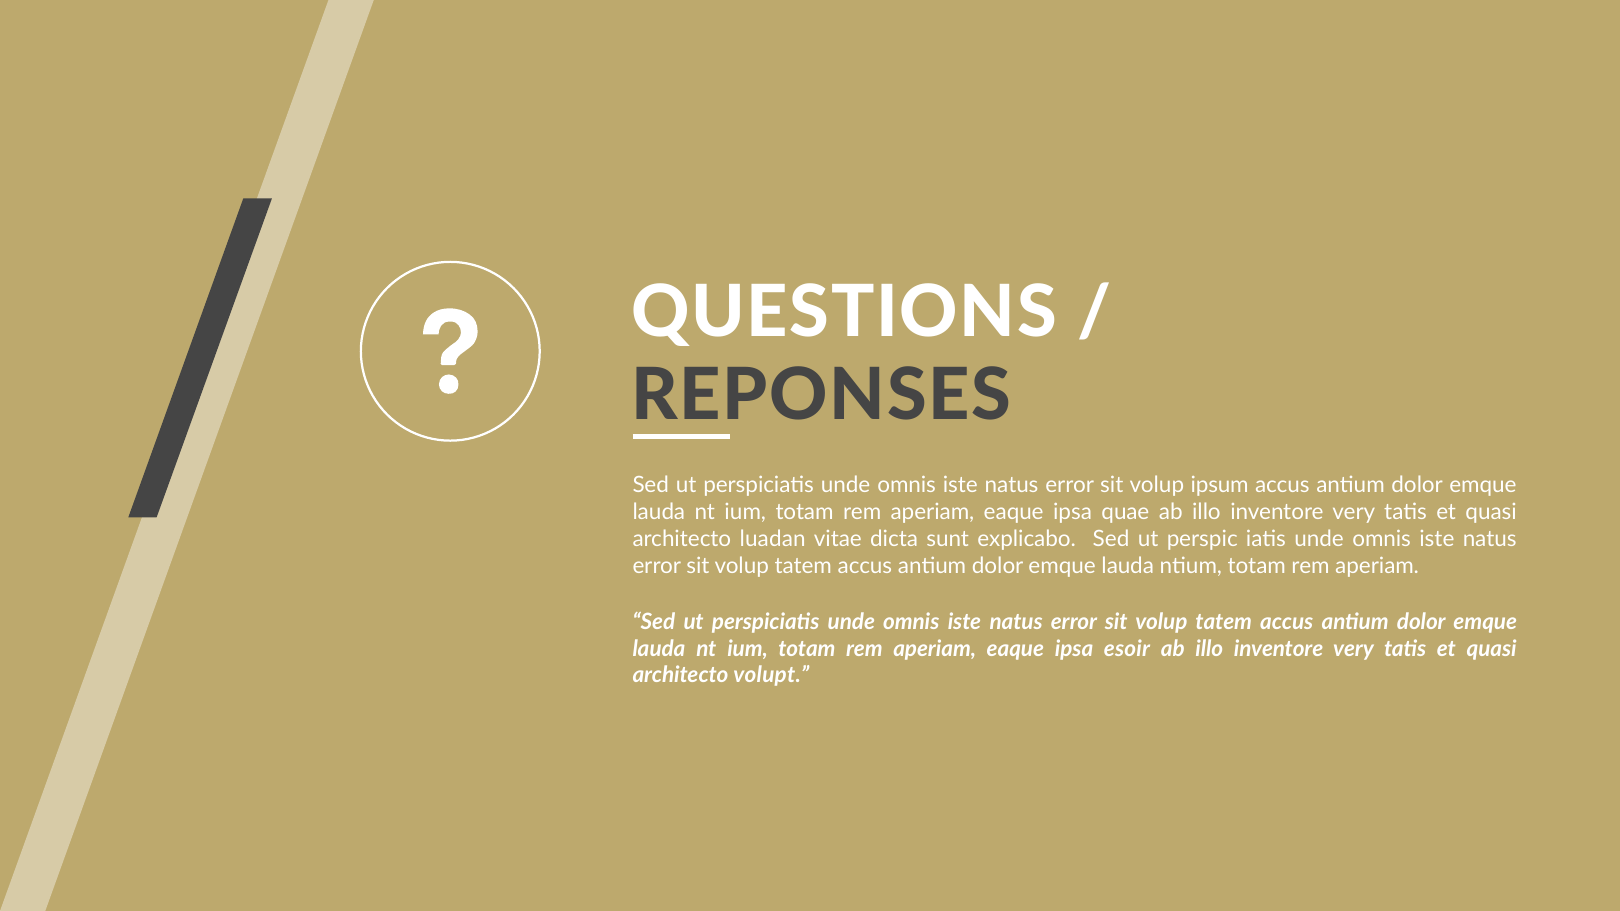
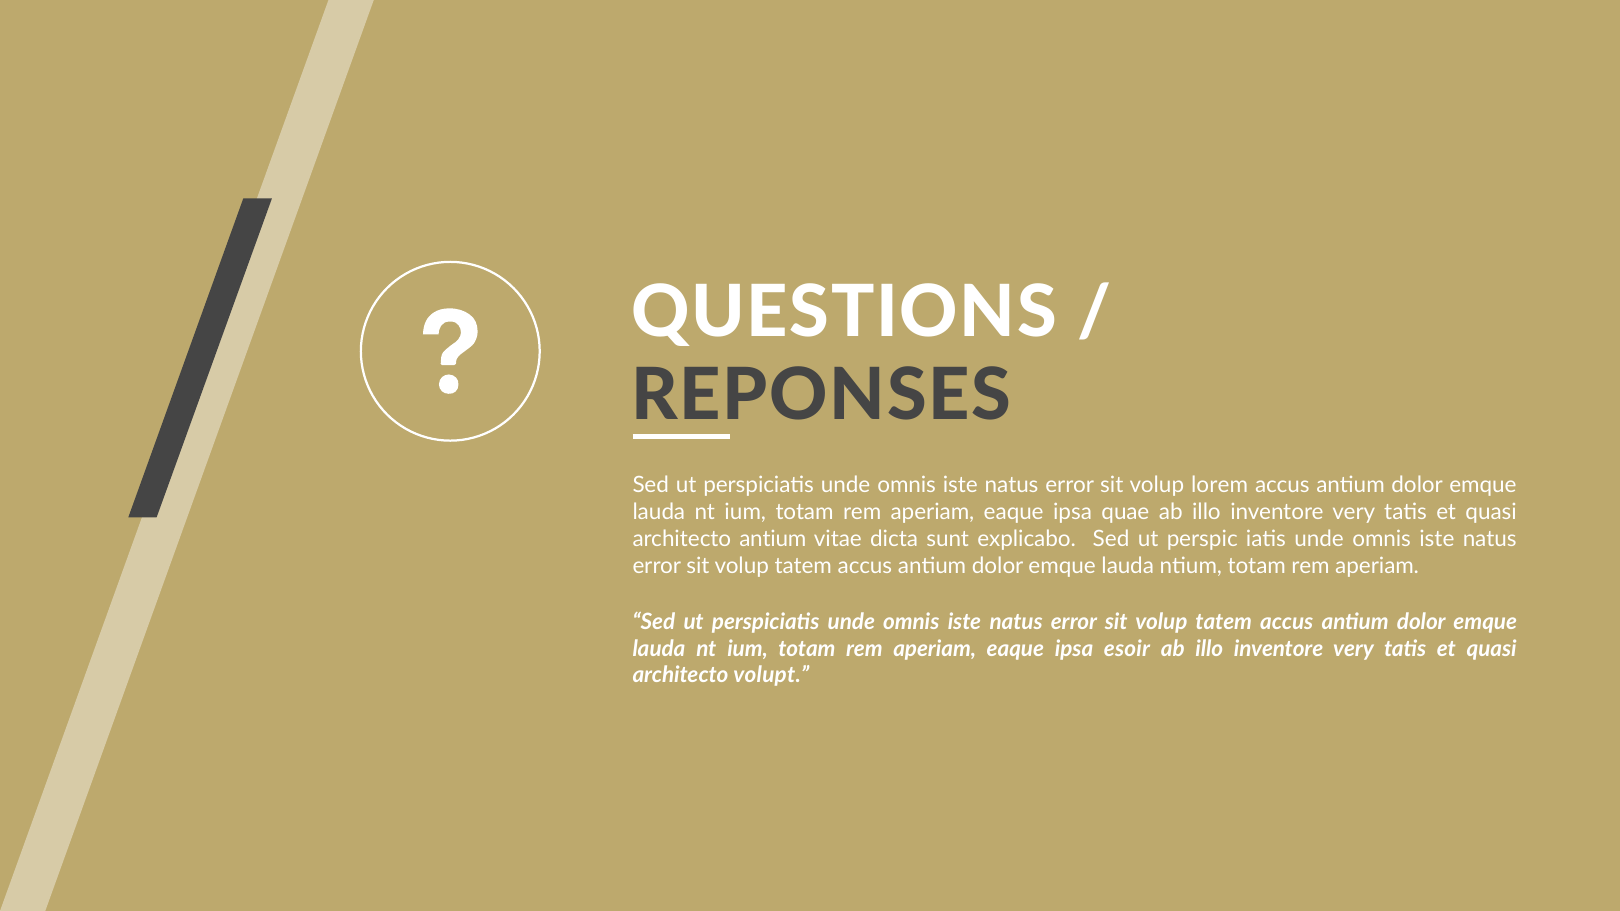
ipsum: ipsum -> lorem (1220, 485)
architecto luadan: luadan -> antium (773, 539)
